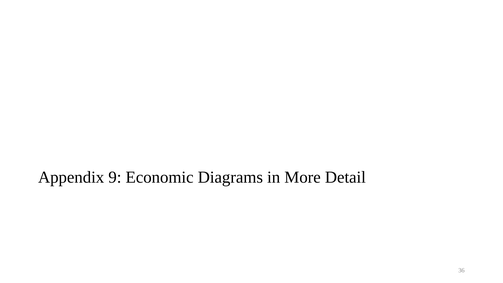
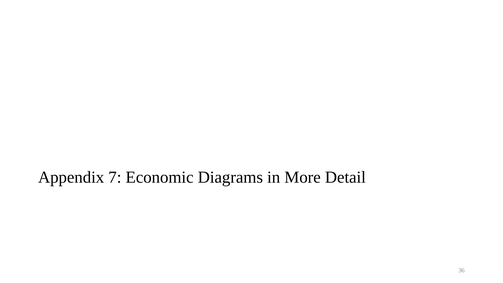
9: 9 -> 7 (115, 177)
